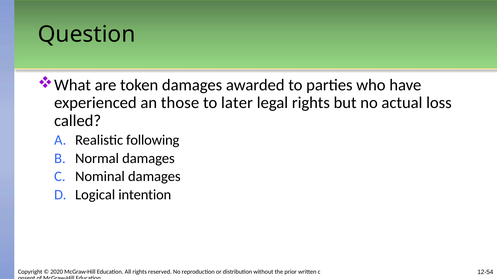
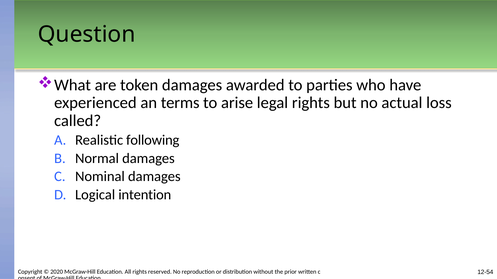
those: those -> terms (180, 103)
later: later -> arise (237, 103)
